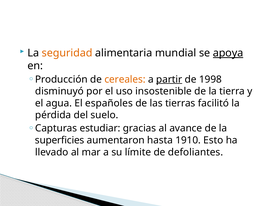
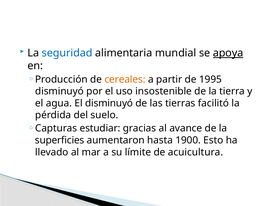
seguridad colour: orange -> blue (67, 53)
partir underline: present -> none (169, 79)
1998: 1998 -> 1995 (210, 79)
El españoles: españoles -> disminuyó (109, 103)
1910: 1910 -> 1900 (188, 140)
defoliantes: defoliantes -> acuicultura (195, 152)
